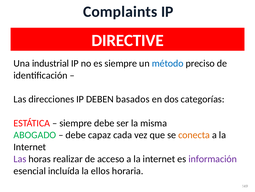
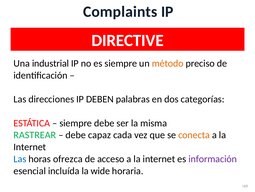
método colour: blue -> orange (168, 63)
basados: basados -> palabras (133, 99)
ABOGADO: ABOGADO -> RASTREAR (35, 135)
Las colour: purple -> blue (20, 158)
realizar: realizar -> ofrezca (68, 158)
ellos: ellos -> wide (100, 170)
